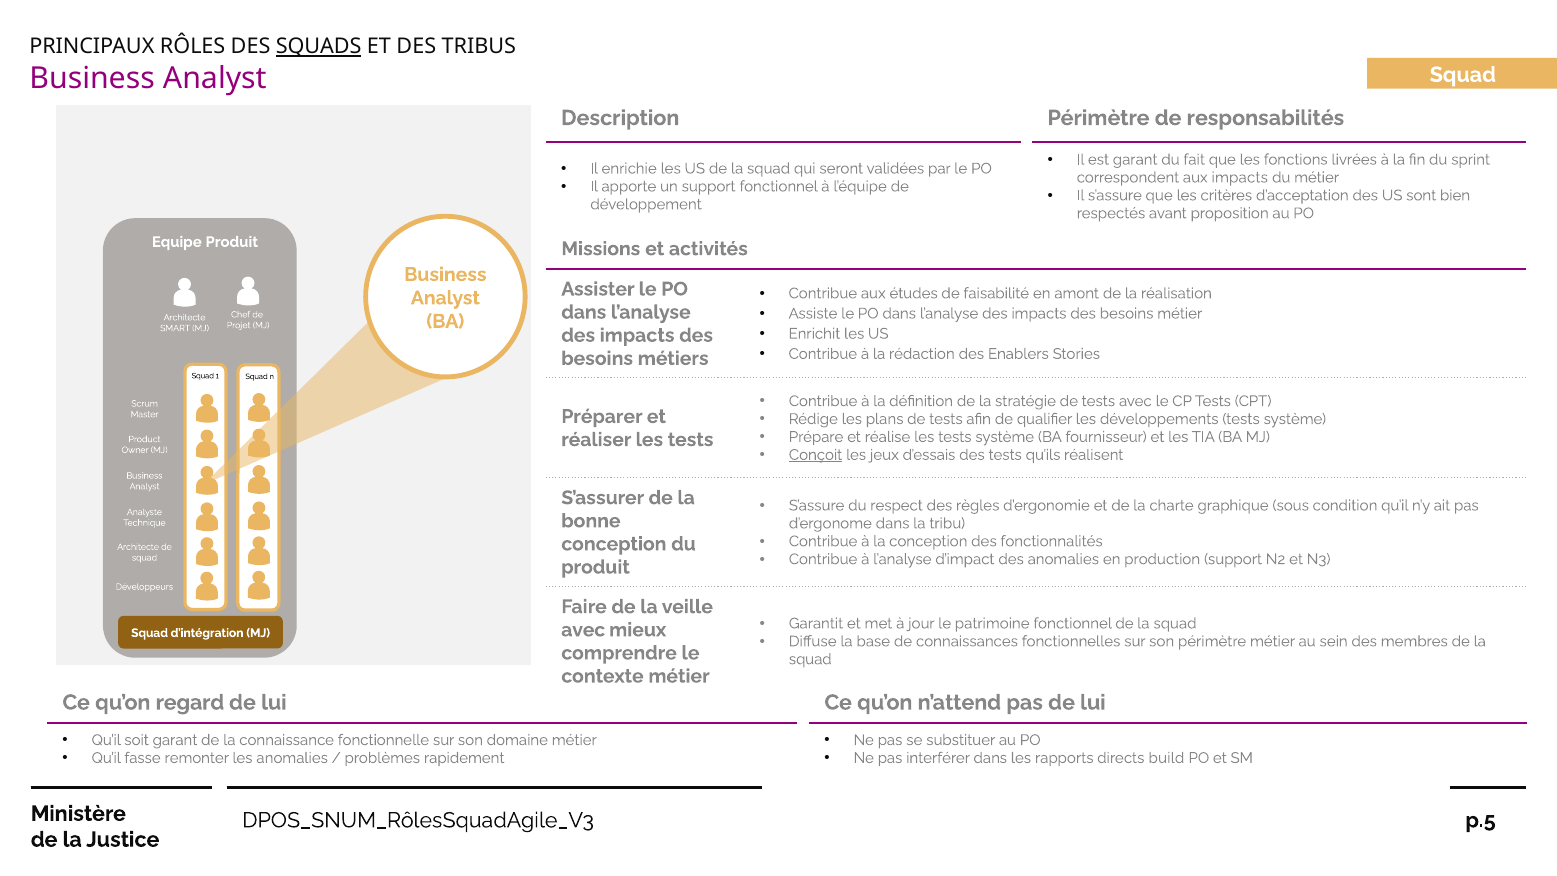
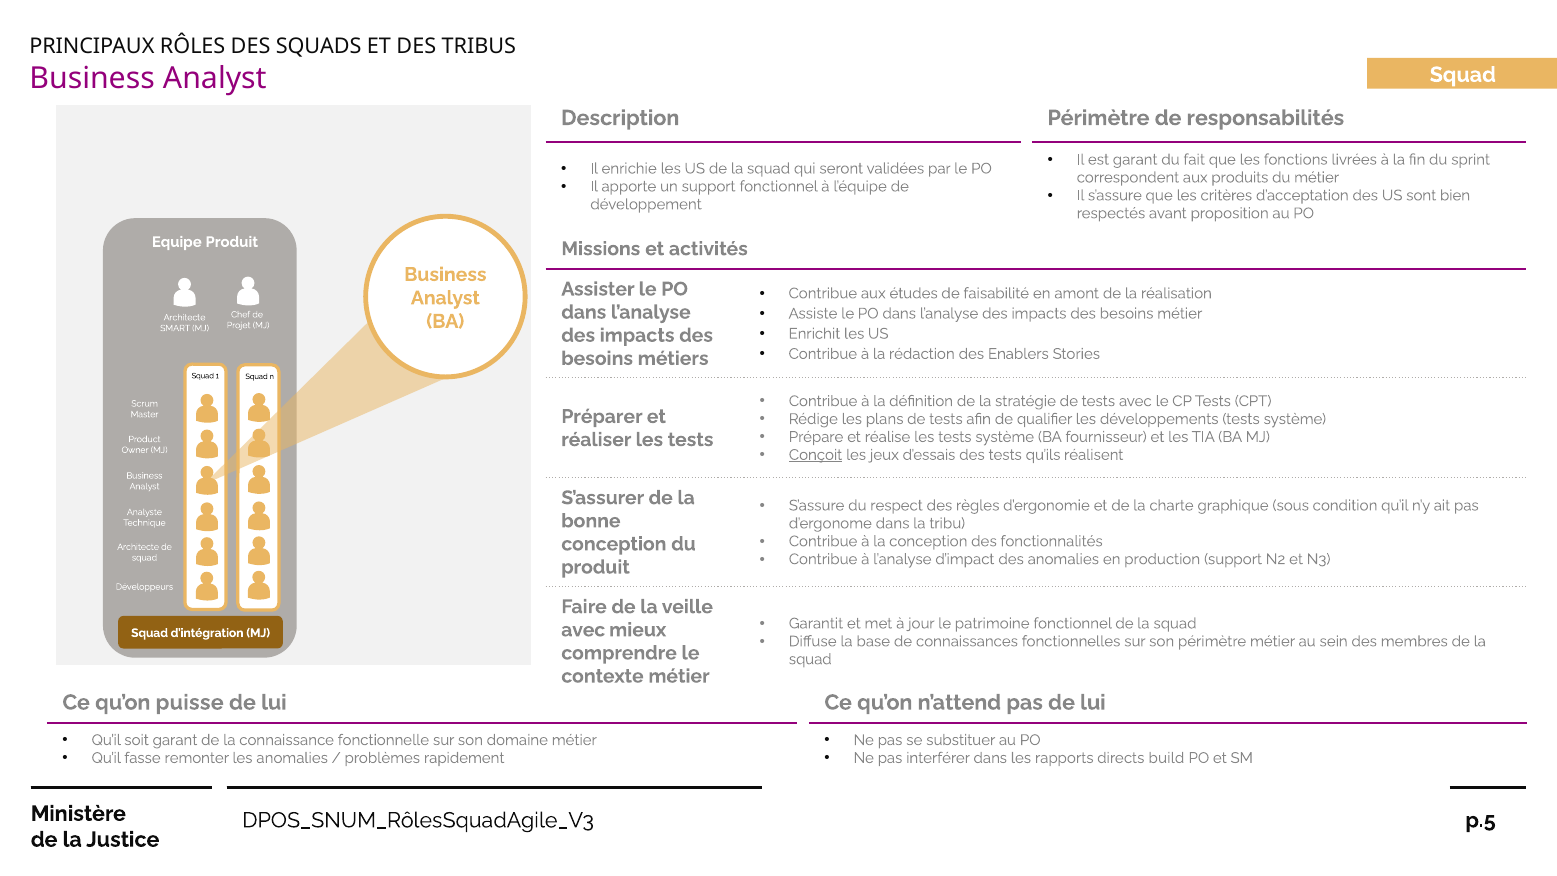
SQUADS underline: present -> none (319, 47)
aux impacts: impacts -> produits (1240, 177)
regard: regard -> puisse (190, 702)
